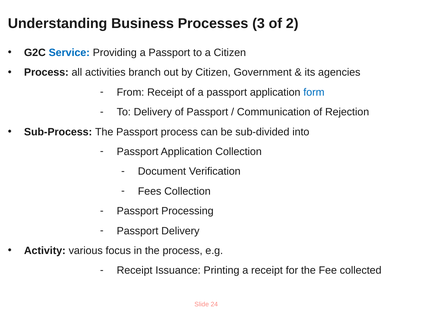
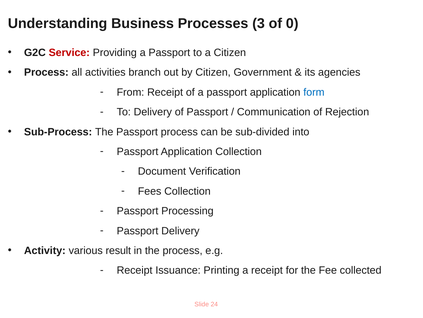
2: 2 -> 0 (292, 24)
Service colour: blue -> red (69, 53)
focus: focus -> result (118, 250)
